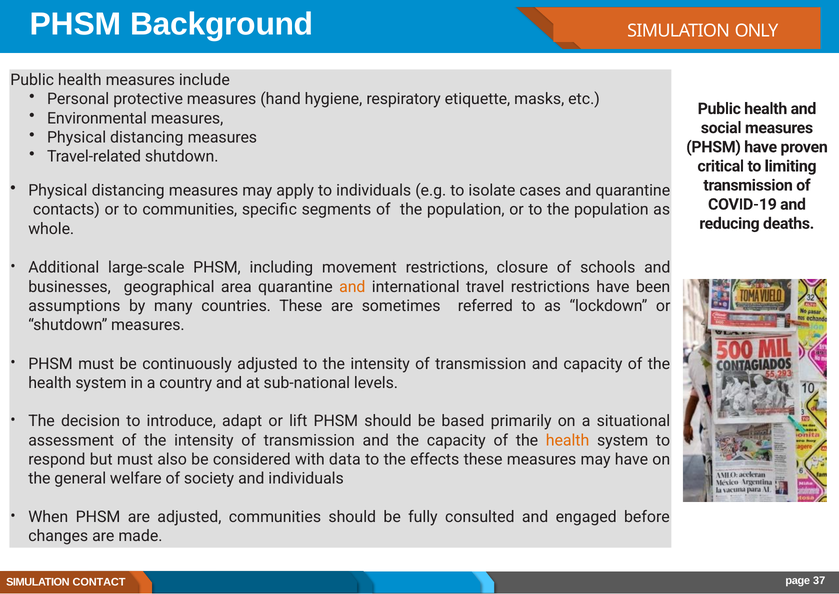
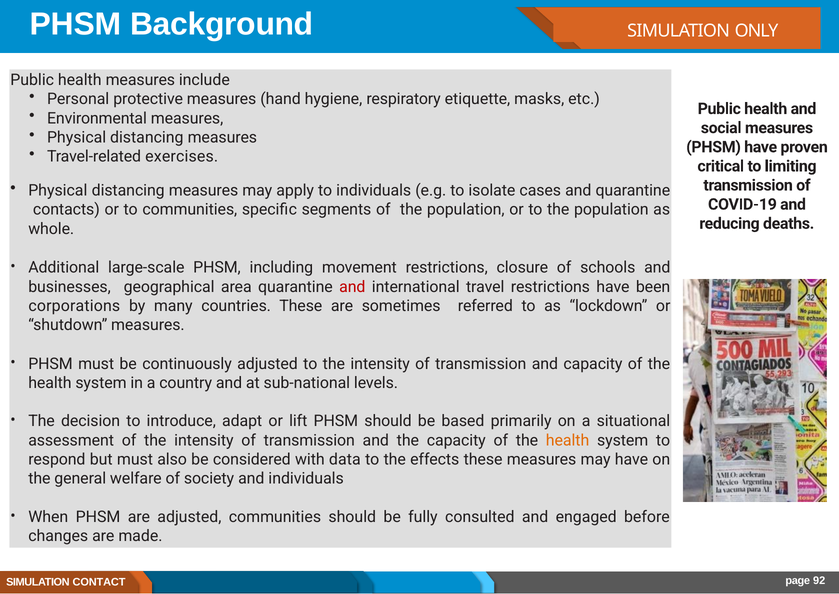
Travel-related shutdown: shutdown -> exercises (182, 157)
and colour: orange -> red (352, 287)
assumptions: assumptions -> corporations (74, 306)
37: 37 -> 92 (819, 580)
